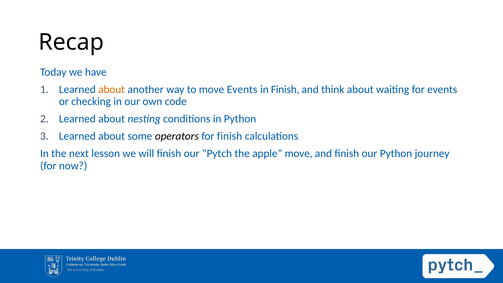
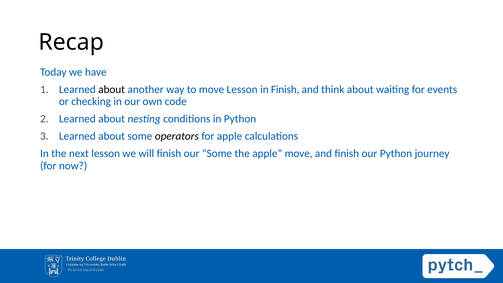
about colour: orange -> black (112, 89)
move Events: Events -> Lesson (242, 89)
for finish: finish -> apple (230, 136)
our Pytch: Pytch -> Some (217, 154)
